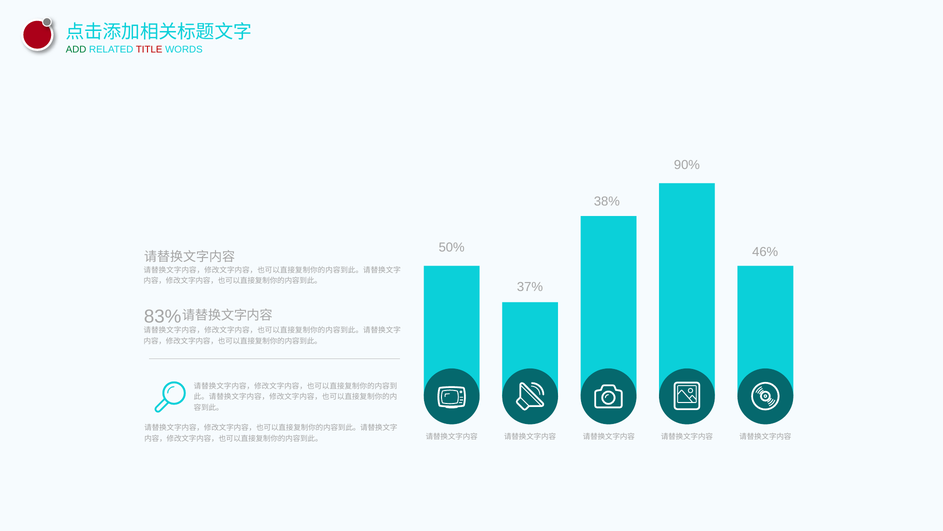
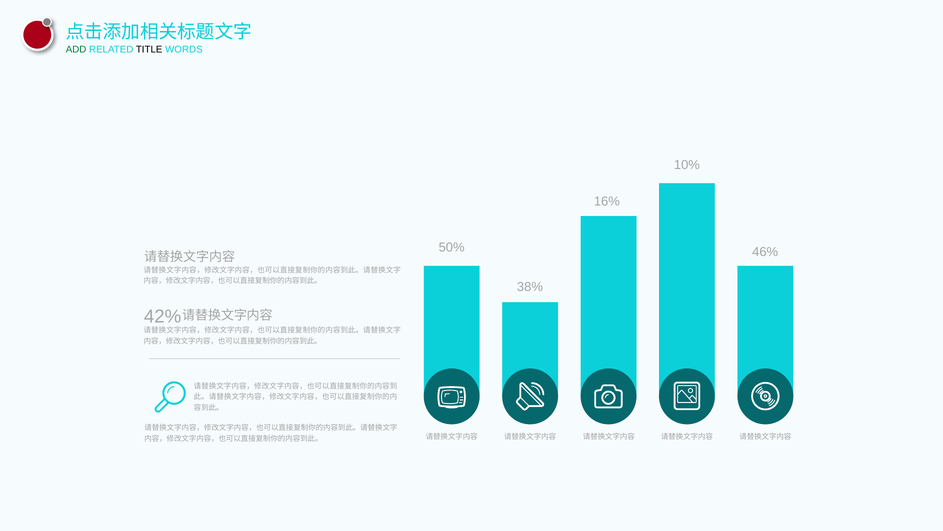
TITLE colour: red -> black (149, 50)
90%: 90% -> 10% (687, 165)
38%: 38% -> 16% (607, 201)
37%: 37% -> 38% (530, 286)
83%: 83% -> 42% (163, 316)
